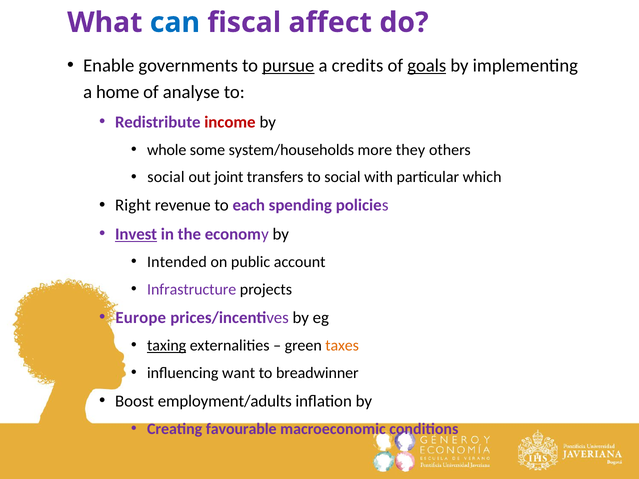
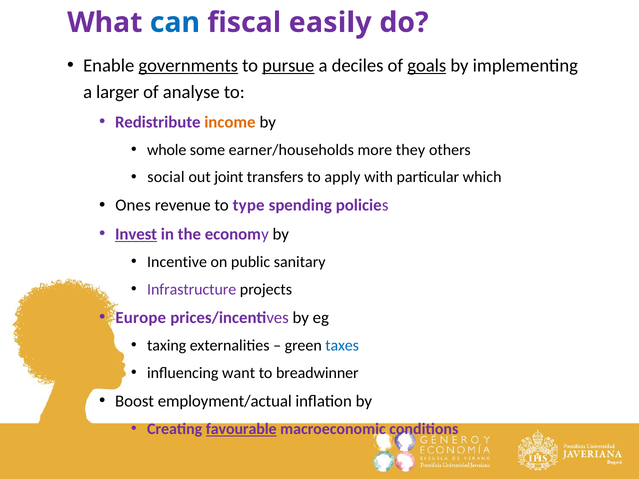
affect: affect -> easily (330, 23)
governments underline: none -> present (188, 66)
credits: credits -> deciles (358, 66)
home: home -> larger (118, 92)
income colour: red -> orange (230, 122)
system/households: system/households -> earner/households (291, 150)
to social: social -> apply (342, 177)
Right: Right -> Ones (133, 206)
each: each -> type (249, 206)
Intended: Intended -> Incentive (177, 262)
account: account -> sanitary (300, 262)
taxing underline: present -> none (167, 346)
taxes colour: orange -> blue (342, 346)
employment/adults: employment/adults -> employment/actual (225, 401)
favourable underline: none -> present (241, 429)
